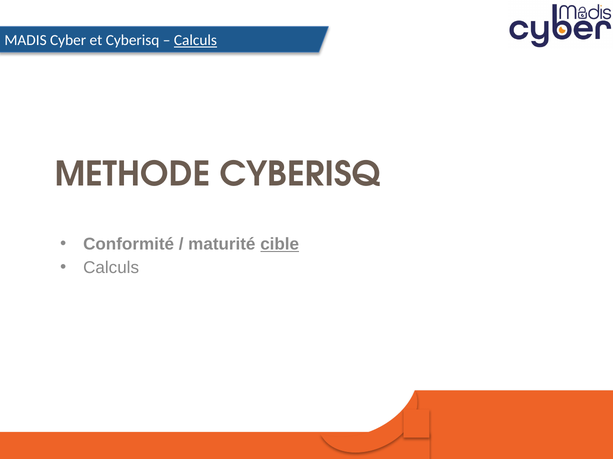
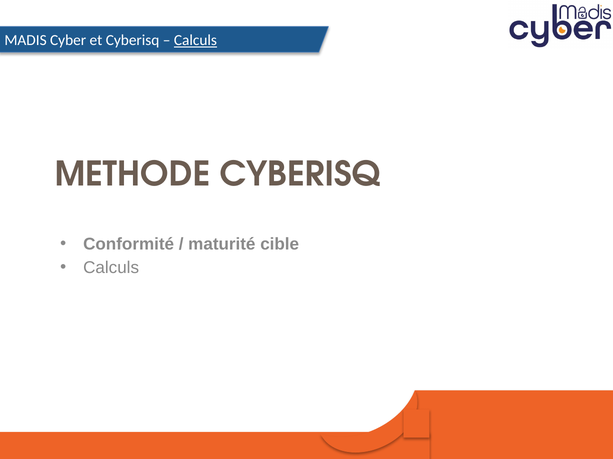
cible underline: present -> none (280, 244)
